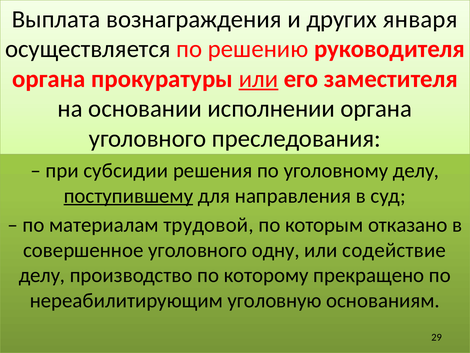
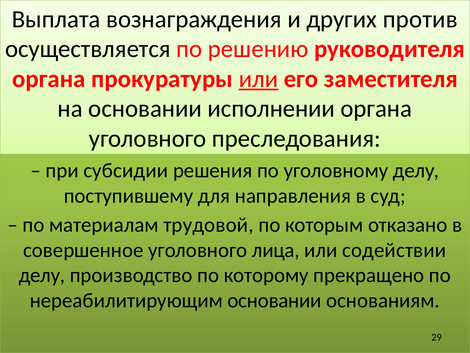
января: января -> против (420, 19)
поступившему underline: present -> none (128, 196)
одну: одну -> лица (276, 250)
содействие: содействие -> содействии (394, 250)
нереабилитирующим уголовную: уголовную -> основании (275, 300)
